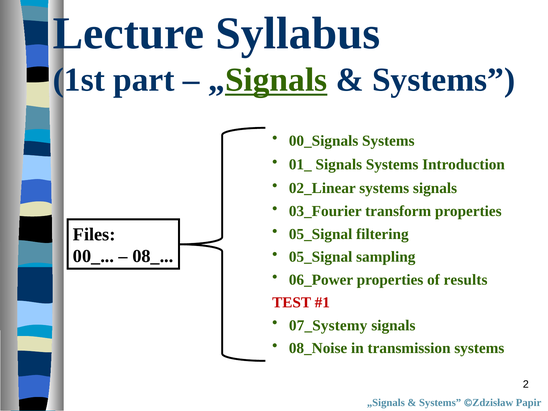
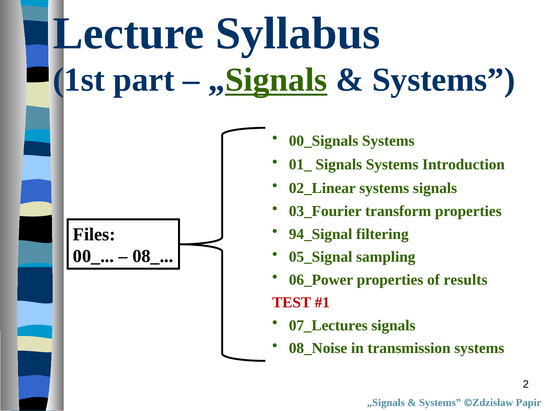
05_Signal: 05_Signal -> 94_Signal (321, 234)
07_Systemy: 07_Systemy -> 07_Lectures (328, 325)
